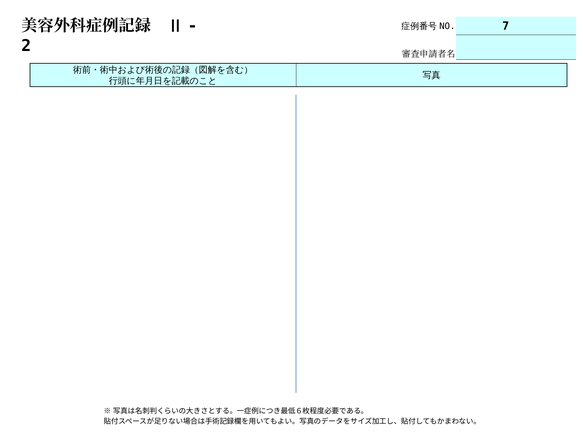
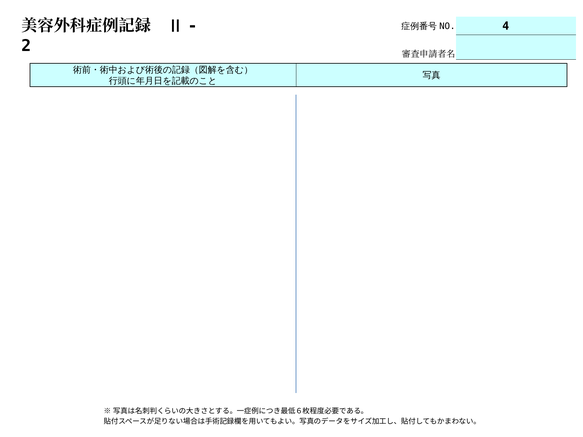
7: 7 -> 4 (506, 26)
